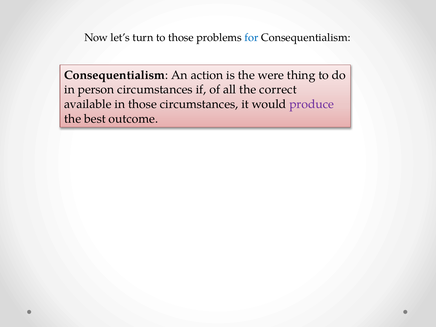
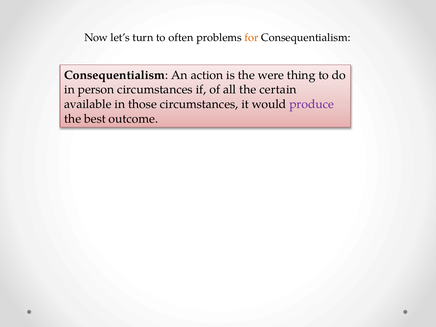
to those: those -> often (181, 38)
for colour: blue -> orange (251, 38)
correct: correct -> certain (278, 90)
